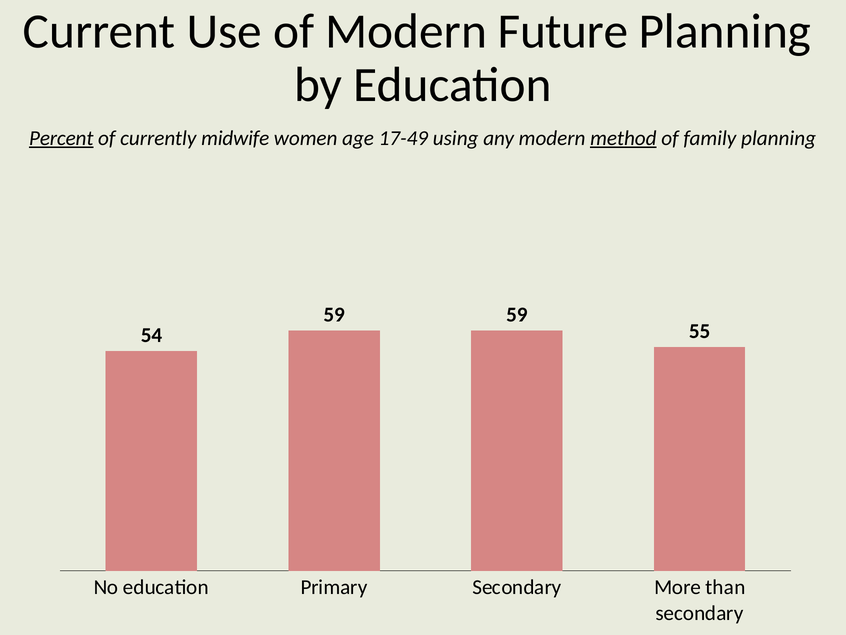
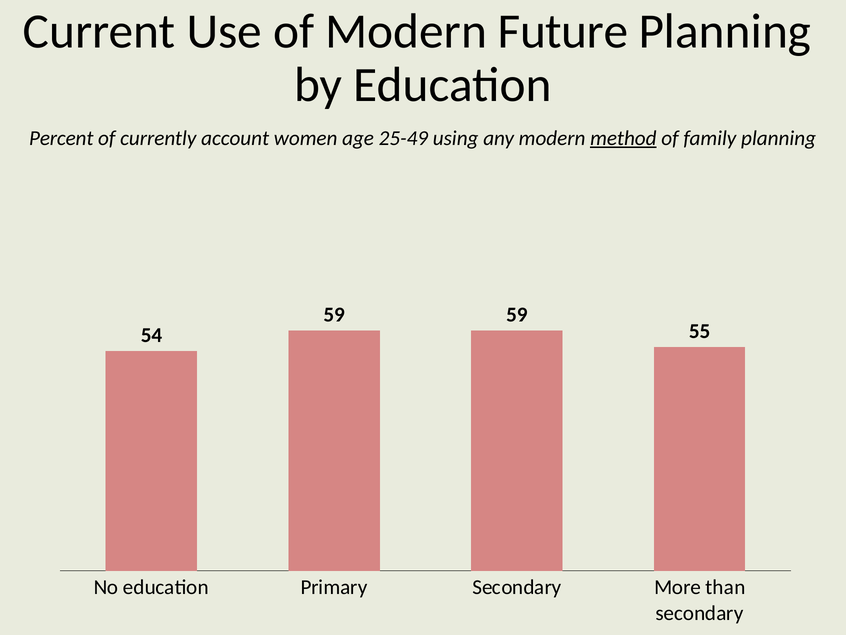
Percent underline: present -> none (61, 138)
midwife: midwife -> account (235, 138)
17-49: 17-49 -> 25-49 (403, 138)
